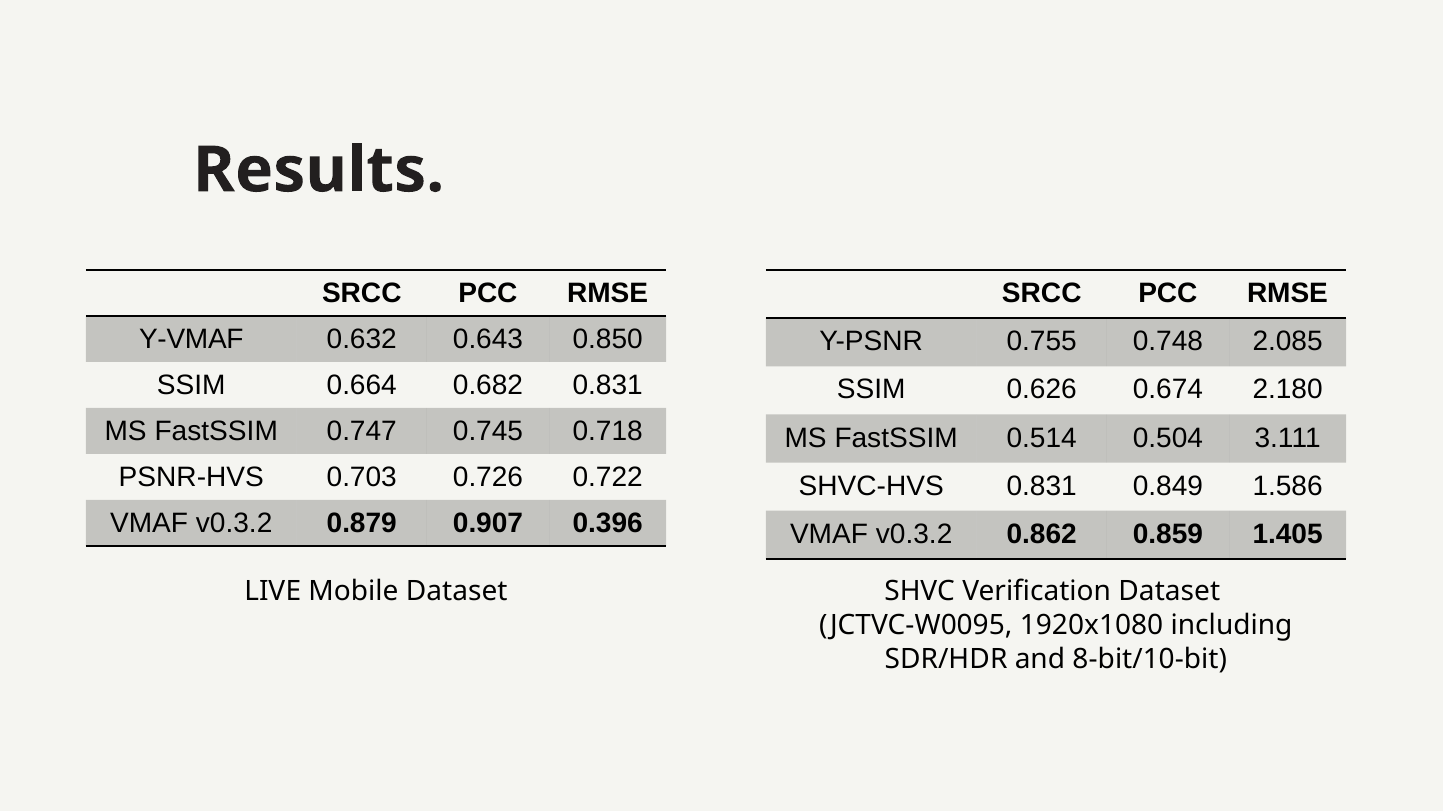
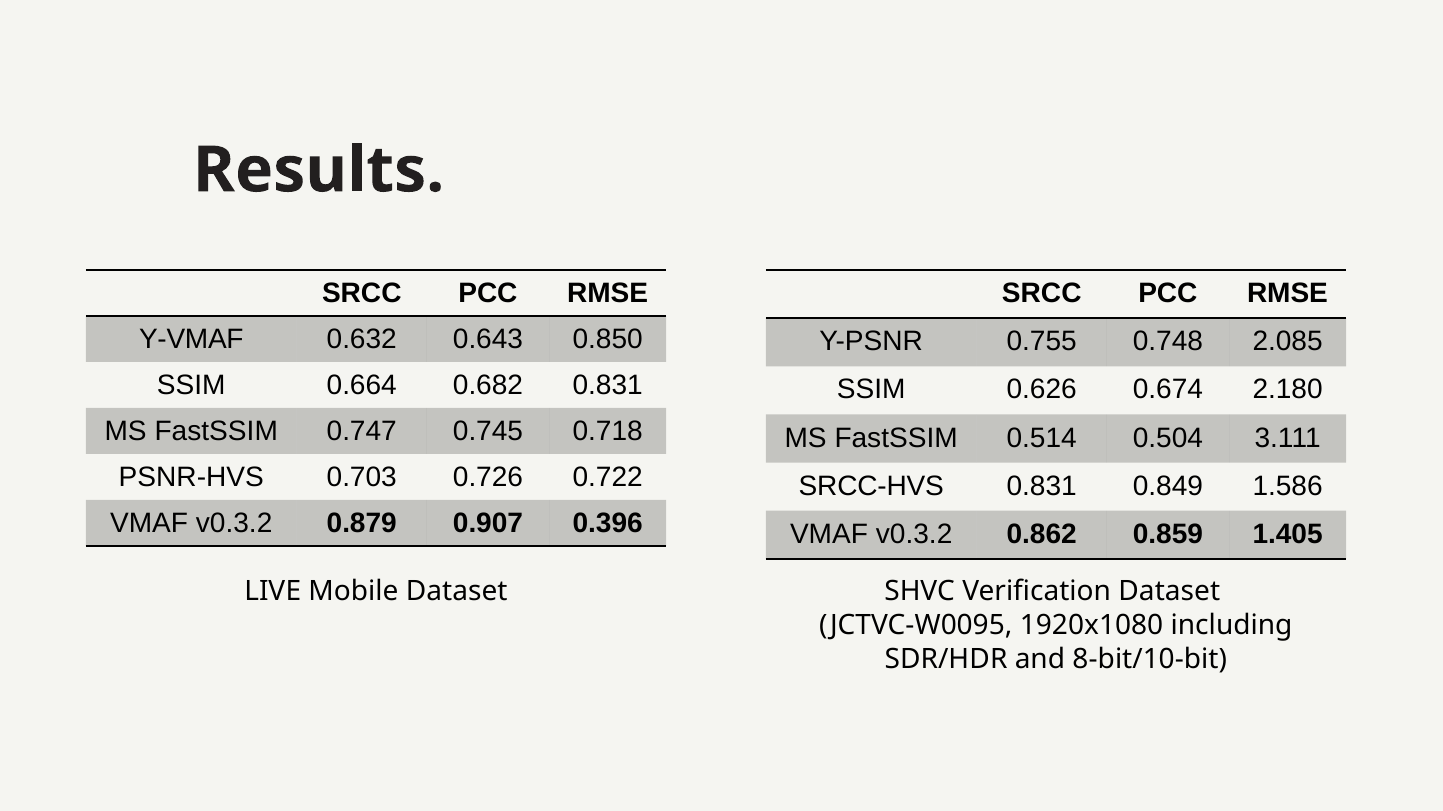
SHVC-HVS: SHVC-HVS -> SRCC-HVS (871, 486)
